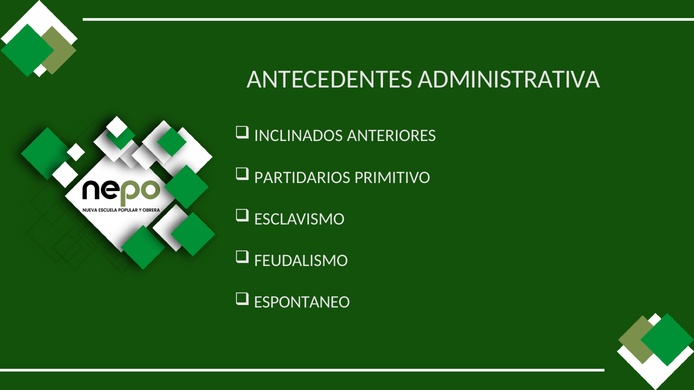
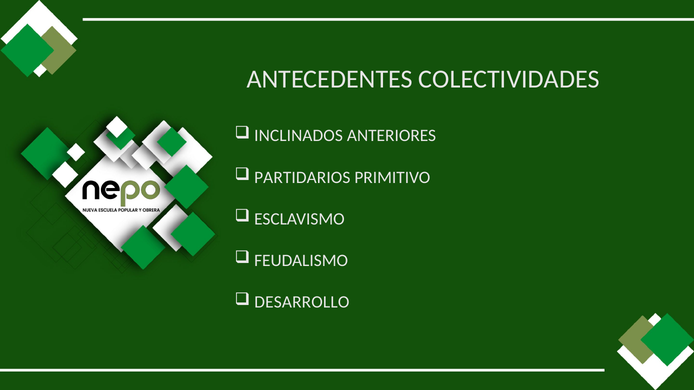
ADMINISTRATIVA: ADMINISTRATIVA -> COLECTIVIDADES (509, 79)
ESPONTANEO: ESPONTANEO -> DESARROLLO (302, 302)
